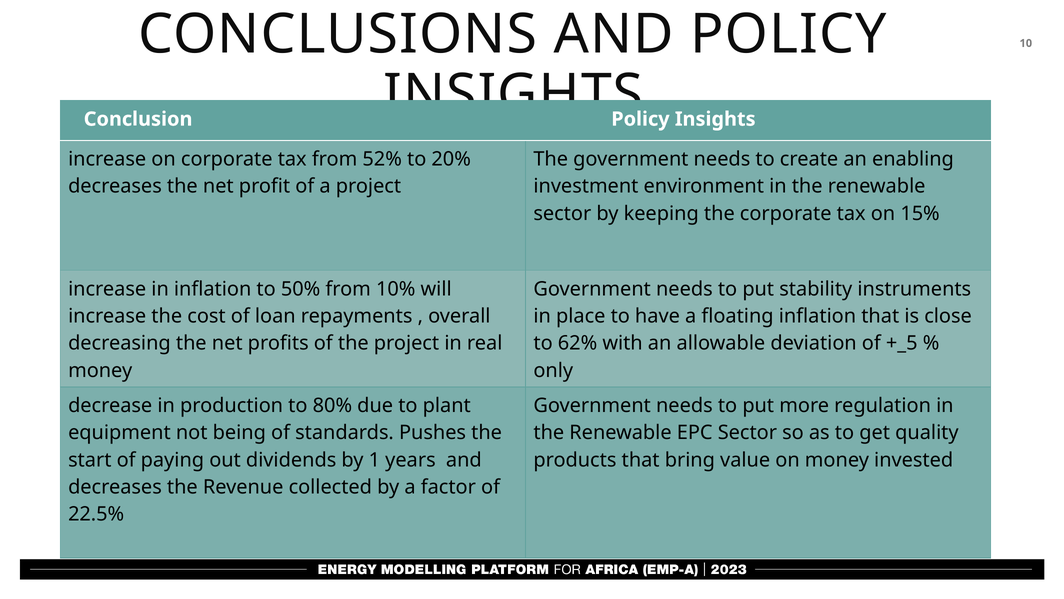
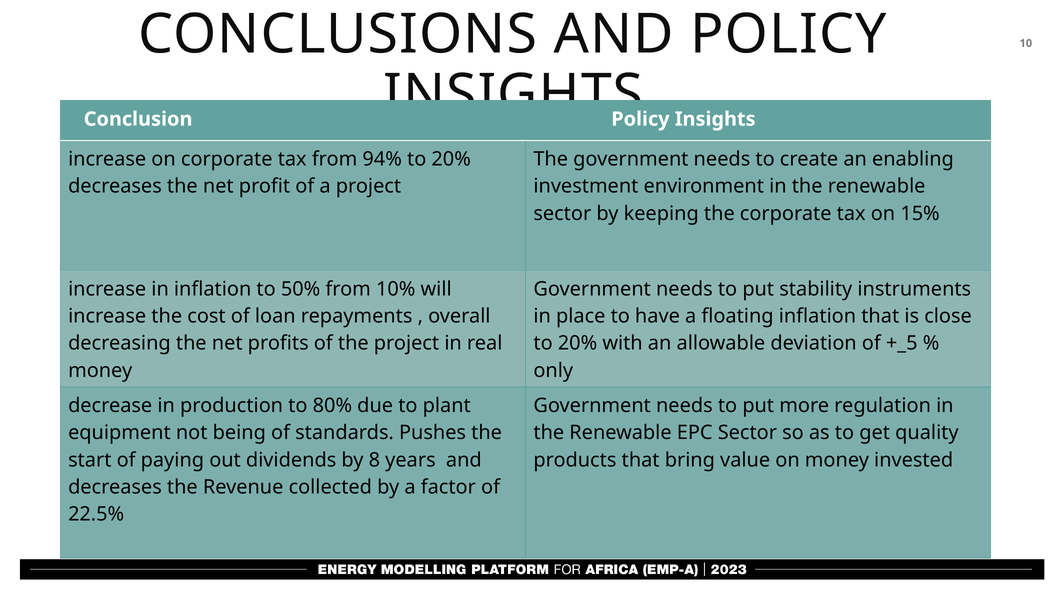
52%: 52% -> 94% (382, 159)
62%: 62% -> 20% (578, 343)
1: 1 -> 8 (374, 460)
